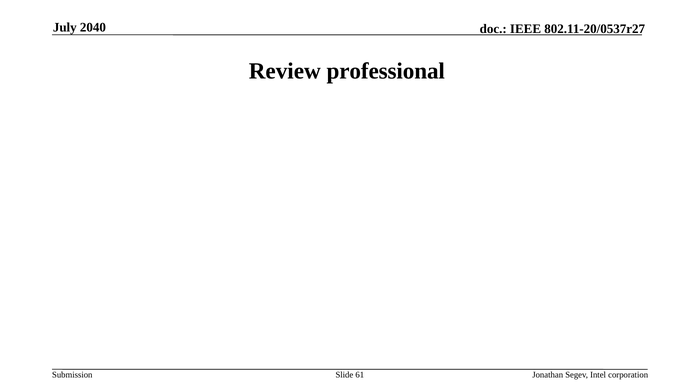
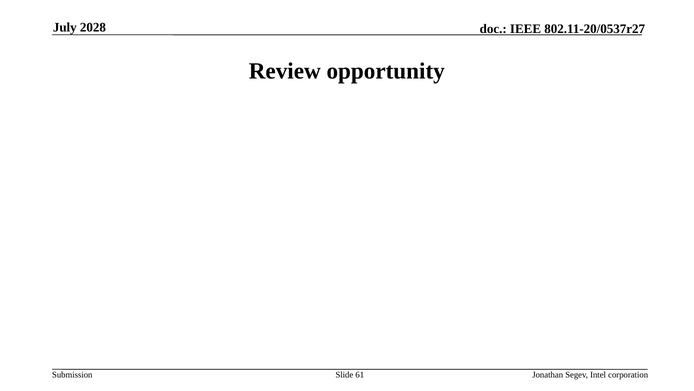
2040: 2040 -> 2028 (93, 28)
professional: professional -> opportunity (386, 71)
